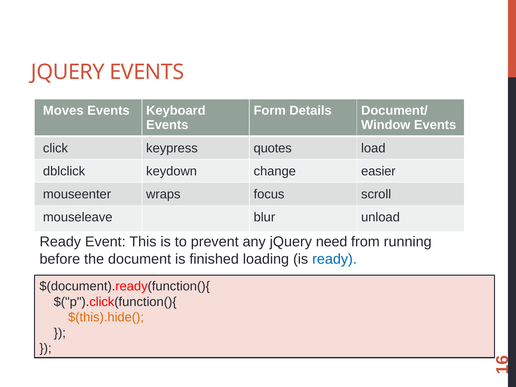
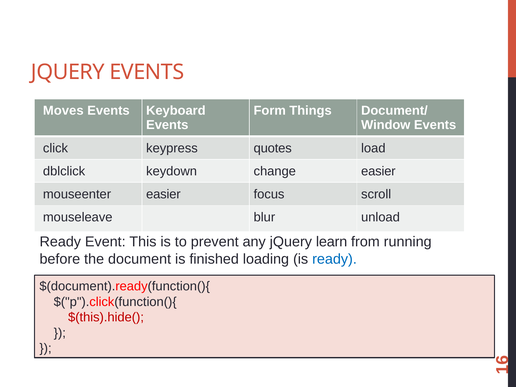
Details: Details -> Things (311, 111)
mouseenter wraps: wraps -> easier (163, 194)
need: need -> learn (332, 242)
$(this).hide( colour: orange -> red (106, 317)
